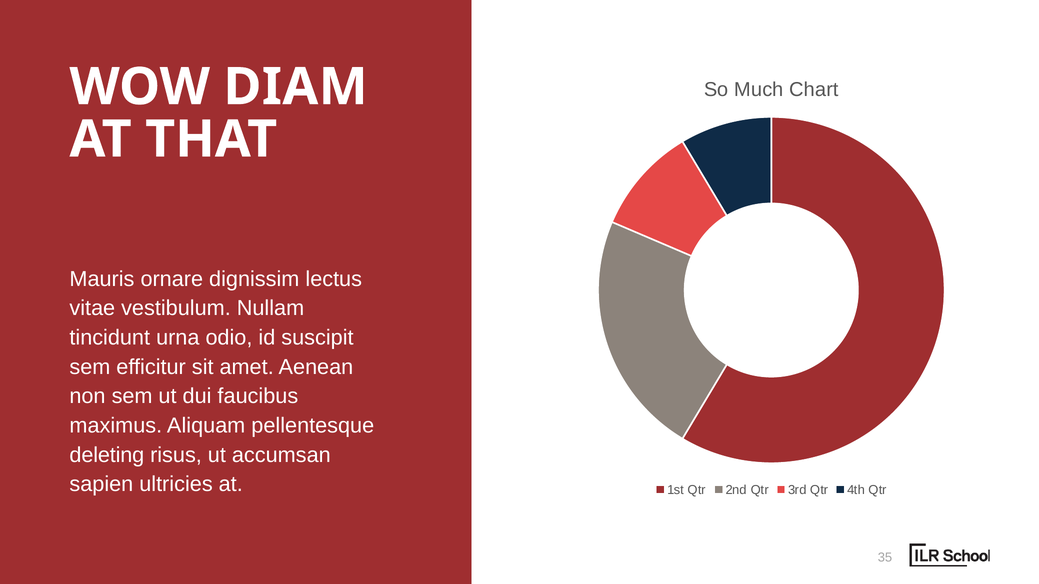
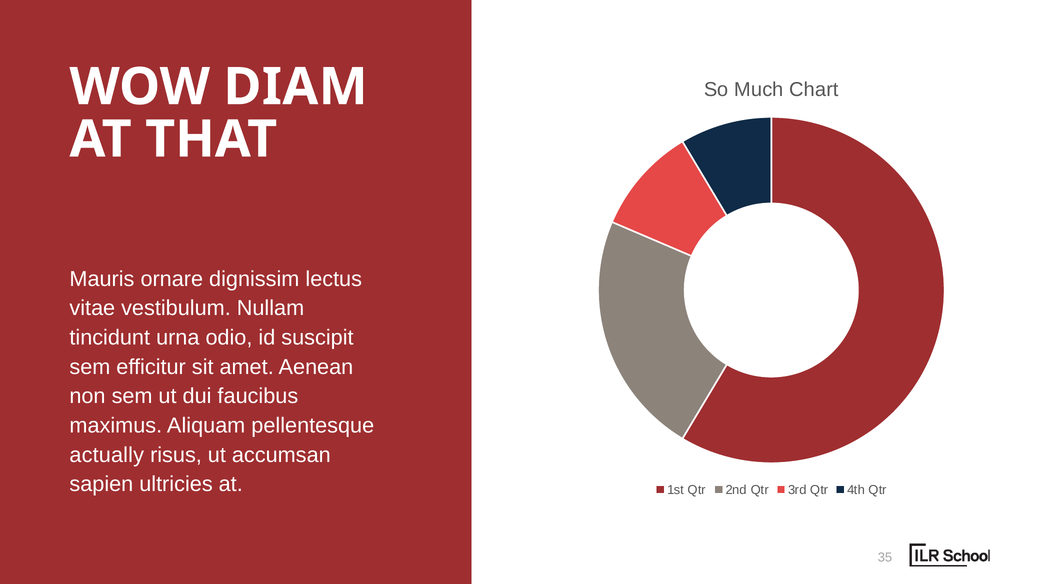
deleting: deleting -> actually (107, 455)
